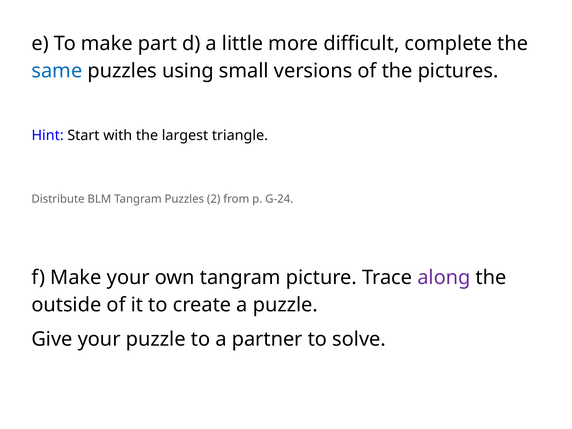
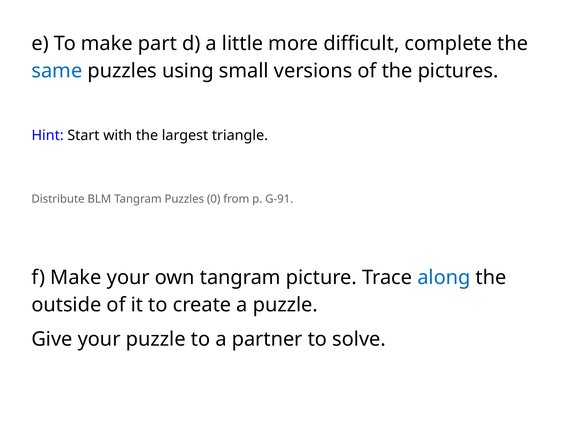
2: 2 -> 0 (214, 199)
G-24: G-24 -> G-91 (279, 199)
along colour: purple -> blue (444, 277)
